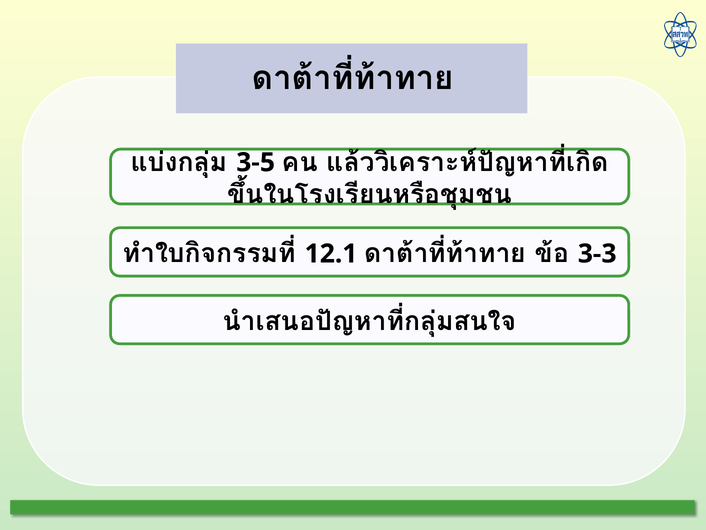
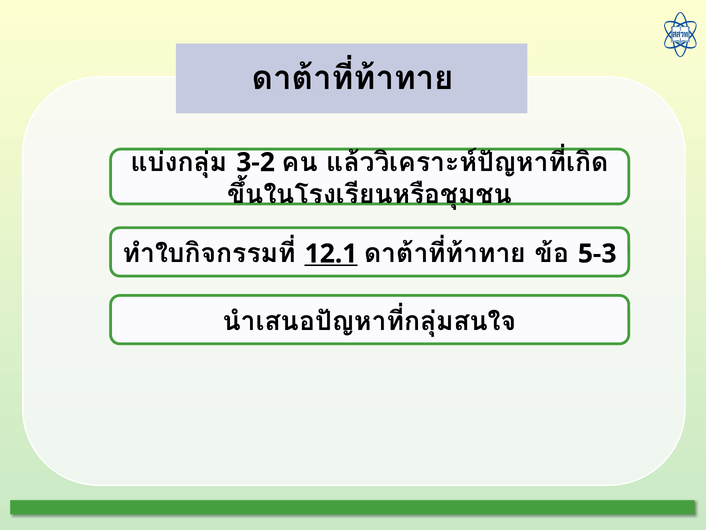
3-5: 3-5 -> 3-2 (256, 162)
12.1 underline: none -> present (331, 254)
3-3: 3-3 -> 5-3 (597, 254)
